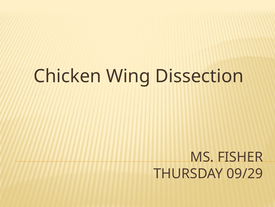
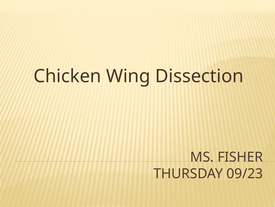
09/29: 09/29 -> 09/23 (245, 173)
